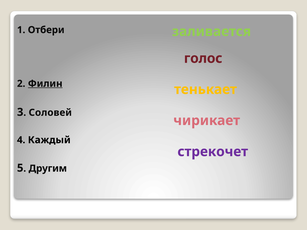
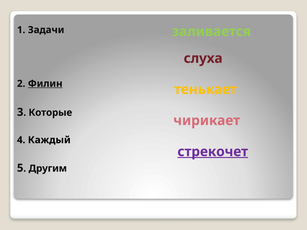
Отбери: Отбери -> Задачи (46, 30)
голос: голос -> слуха (203, 58)
Соловей: Соловей -> Которые (50, 113)
стрекочет underline: none -> present (213, 152)
